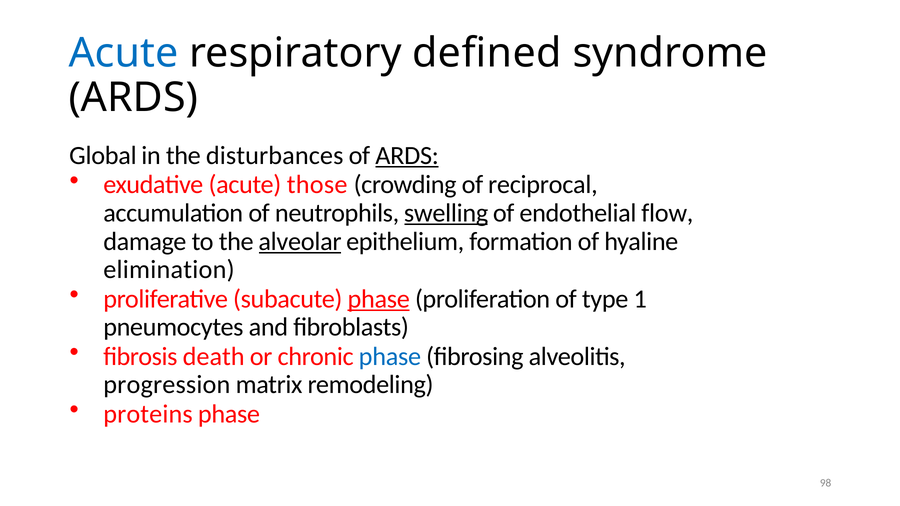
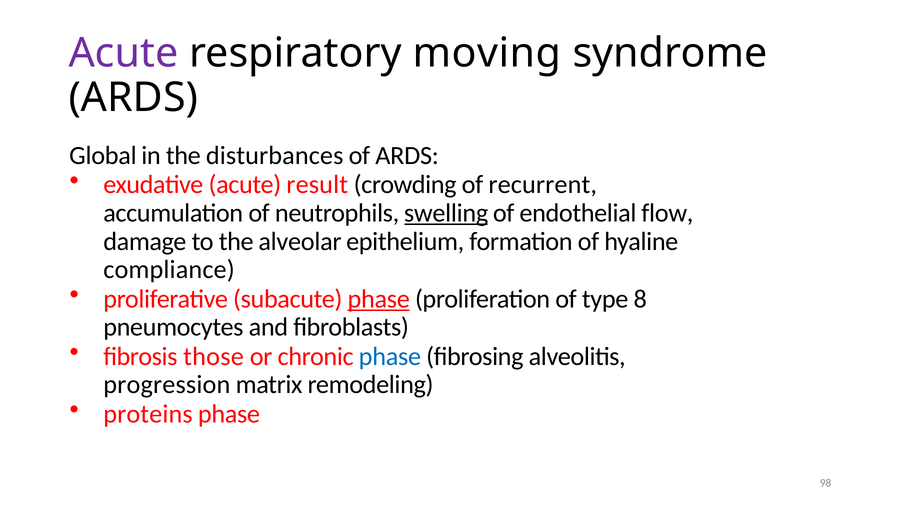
Acute colour: blue -> purple (123, 53)
defined: defined -> moving (487, 53)
ARDS underline: present -> none (407, 156)
those: those -> result (317, 185)
reciprocal: reciprocal -> recurrent (543, 185)
alveolar underline: present -> none (300, 242)
elimination: elimination -> compliance (169, 270)
1: 1 -> 8 (640, 299)
death: death -> those (214, 357)
